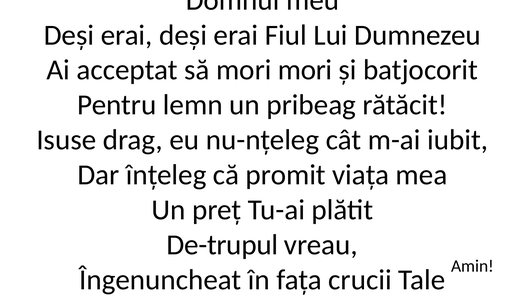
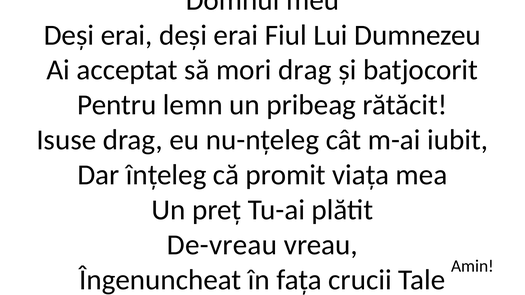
mori mori: mori -> drag (305, 70)
De-trupul: De-trupul -> De-vreau (222, 245)
